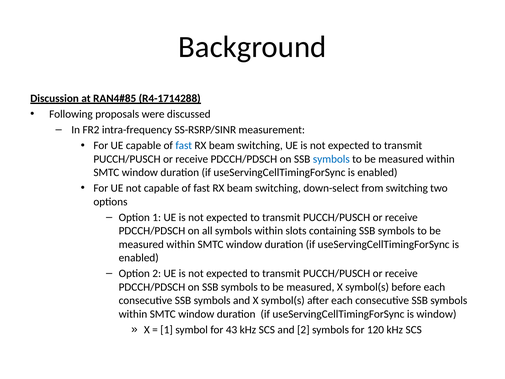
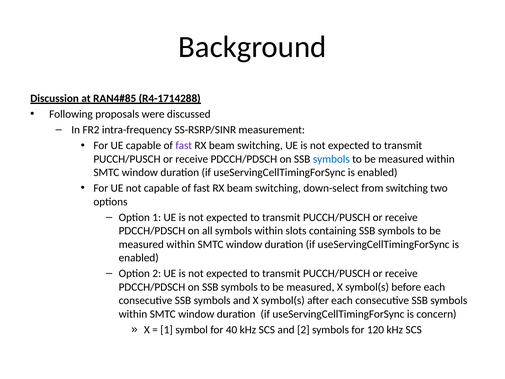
fast colour: blue -> purple (184, 146)
is window: window -> concern (436, 314)
43: 43 -> 40 (232, 330)
